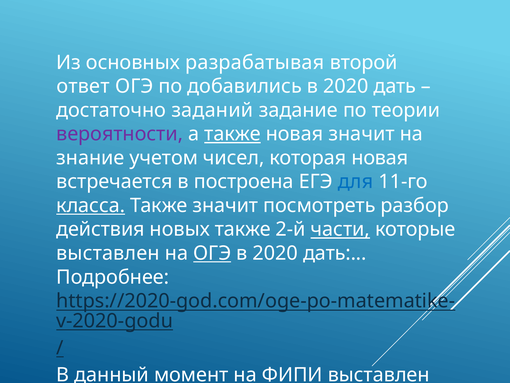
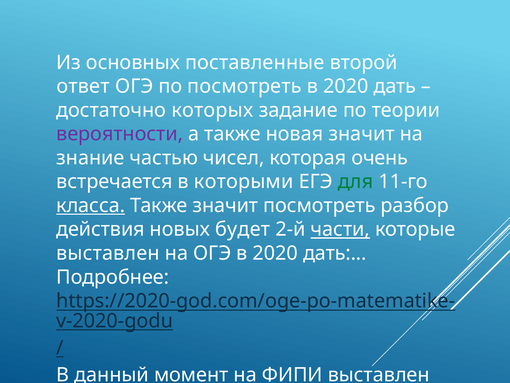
разрабатывая: разрабатывая -> поставленные (255, 62)
по добавились: добавились -> посмотреть (244, 86)
заданий: заданий -> которых (212, 110)
также underline: present -> none (232, 134)
знание учетом: учетом -> частью (164, 158)
которая новая: новая -> очень (380, 158)
построена: построена -> которыми (244, 182)
для colour: blue -> green (355, 182)
новых также: также -> будет (243, 229)
ОГЭ underline: present -> none (212, 253)
